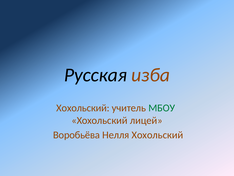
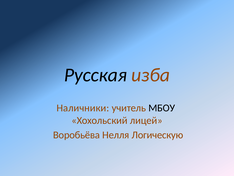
Хохольский: Хохольский -> Наличники (83, 108)
МБОУ colour: green -> black (162, 108)
Нелля Хохольский: Хохольский -> Логическую (157, 135)
